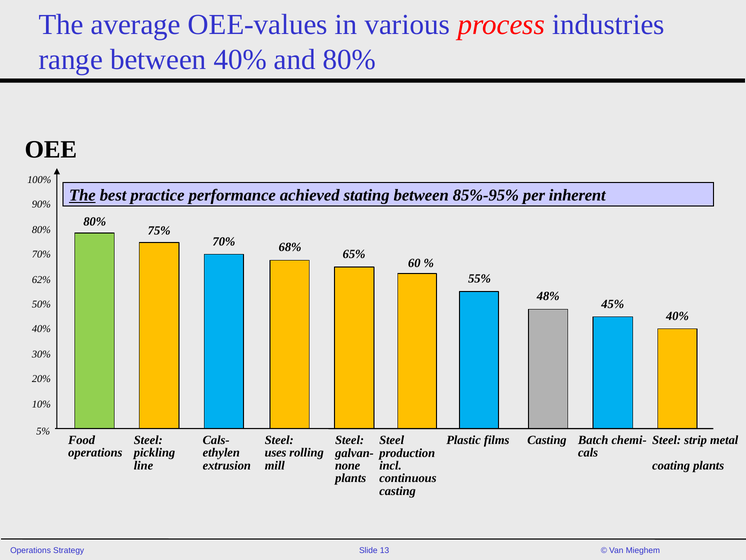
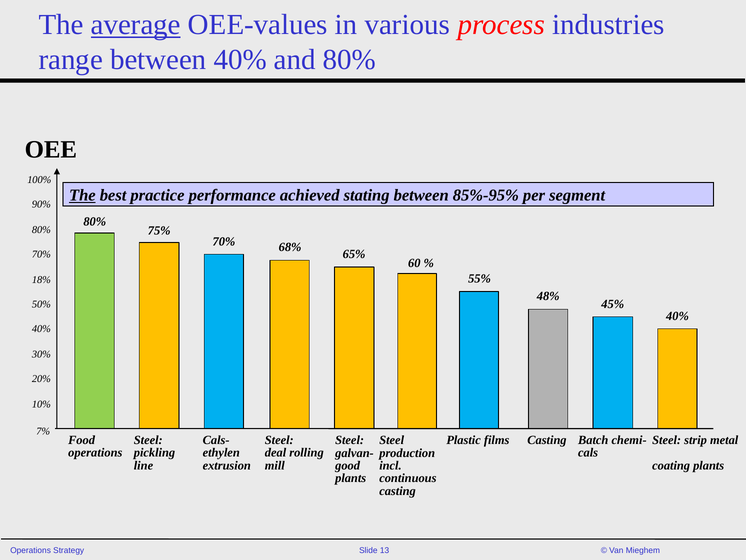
average underline: none -> present (136, 25)
inherent: inherent -> segment (577, 195)
62%: 62% -> 18% (41, 280)
5%: 5% -> 7% (43, 431)
uses: uses -> deal (276, 452)
none: none -> good (348, 465)
